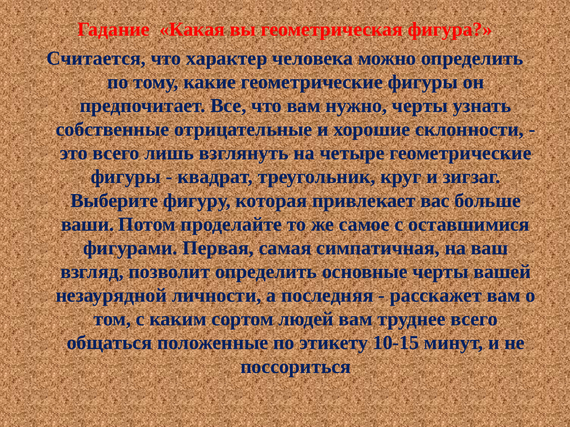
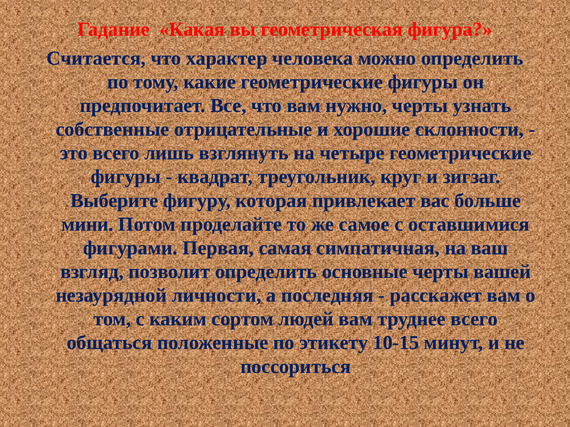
ваши: ваши -> мини (88, 224)
